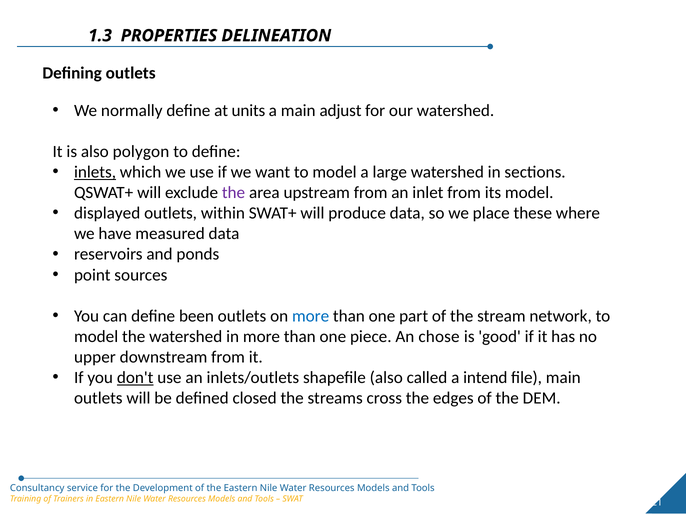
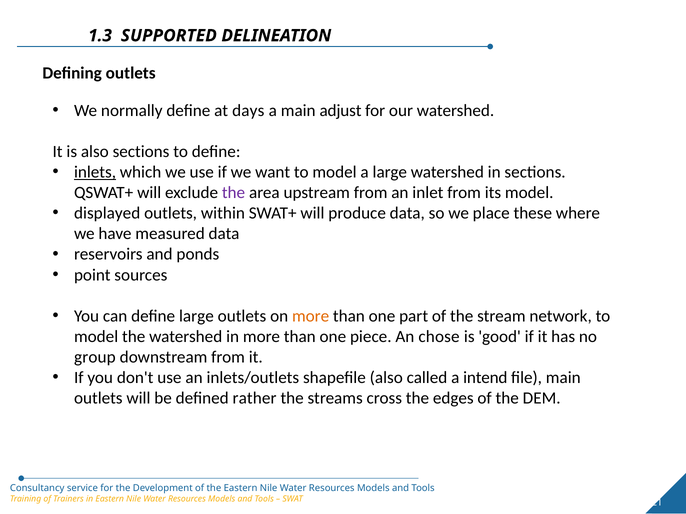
PROPERTIES: PROPERTIES -> SUPPORTED (169, 36)
units: units -> days (248, 110)
also polygon: polygon -> sections (141, 152)
define been: been -> large (196, 316)
more colour: blue -> orange (311, 316)
upper: upper -> group (95, 357)
don't underline: present -> none (135, 378)
closed: closed -> rather (255, 399)
